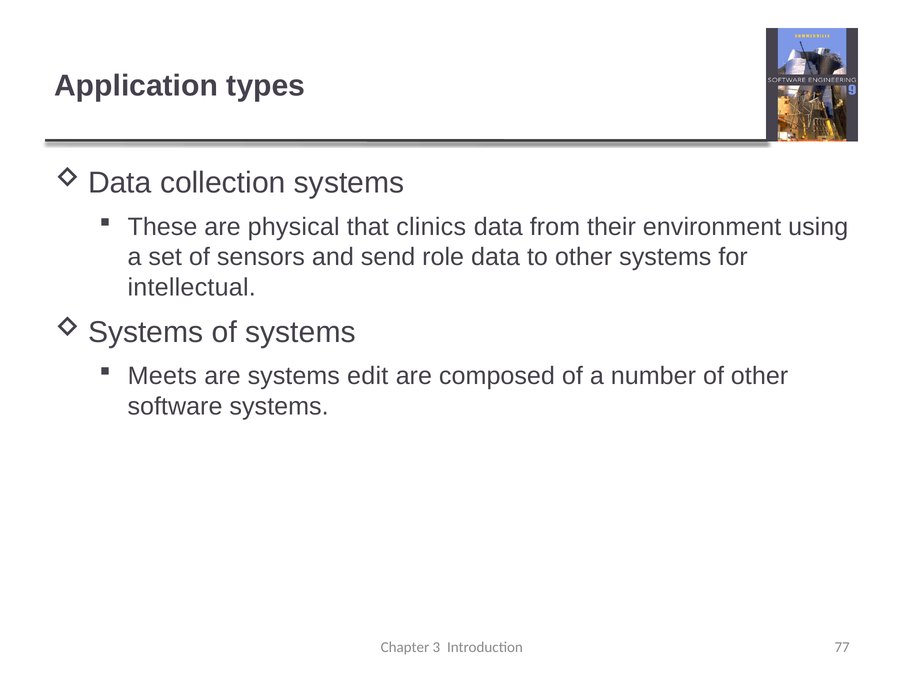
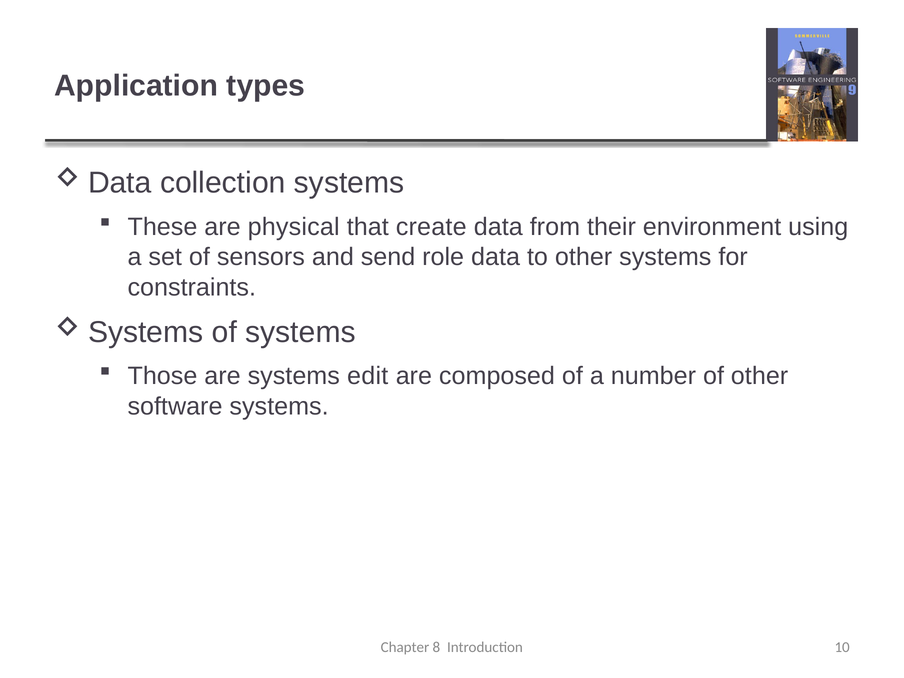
clinics: clinics -> create (431, 227)
intellectual: intellectual -> constraints (192, 287)
Meets: Meets -> Those (162, 376)
3: 3 -> 8 (436, 647)
77: 77 -> 10 (842, 647)
